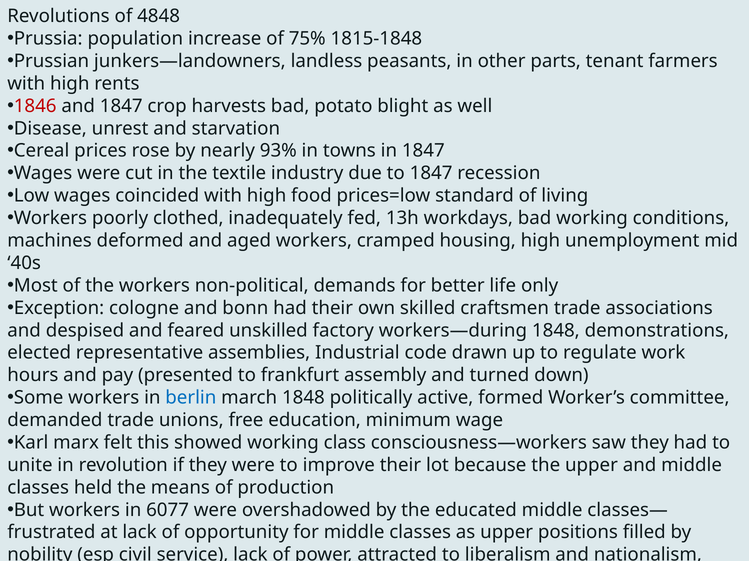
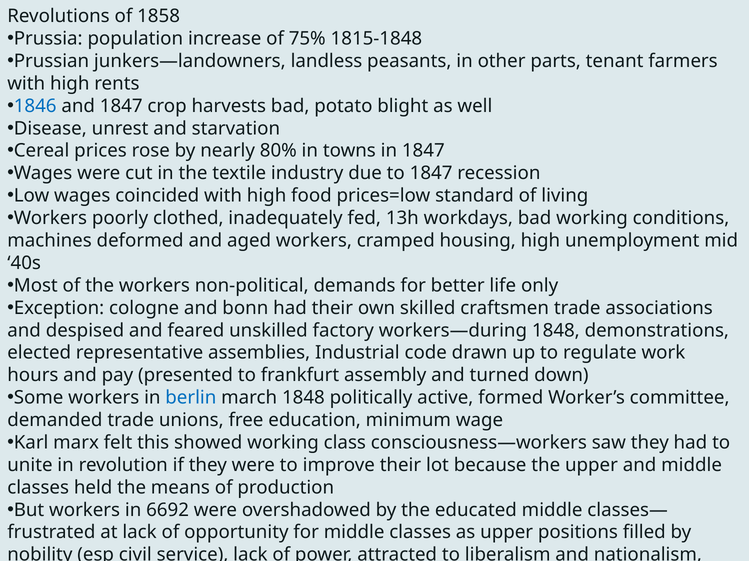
4848: 4848 -> 1858 (159, 16)
1846 colour: red -> blue (35, 106)
93%: 93% -> 80% (278, 151)
6077: 6077 -> 6692 (168, 511)
